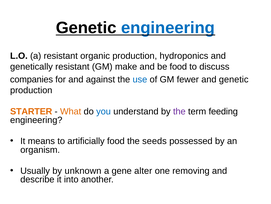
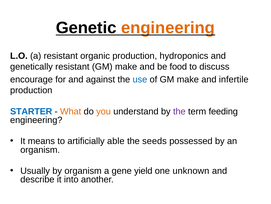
engineering colour: blue -> orange (168, 28)
companies: companies -> encourage (31, 79)
of GM fewer: fewer -> make (188, 79)
and genetic: genetic -> infertile (234, 79)
STARTER colour: orange -> blue (31, 111)
you colour: blue -> orange (104, 111)
artificially food: food -> able (116, 141)
by unknown: unknown -> organism (83, 170)
alter: alter -> yield (143, 170)
removing: removing -> unknown (191, 170)
